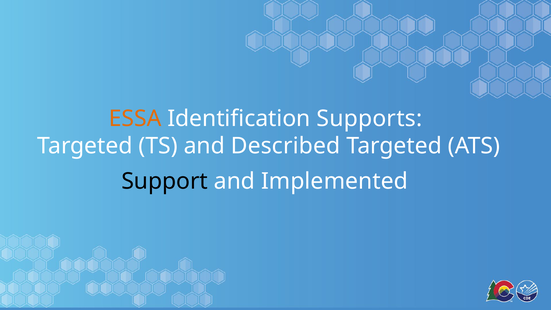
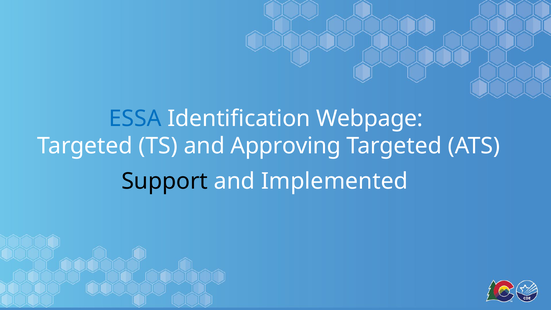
ESSA colour: orange -> blue (135, 118)
Supports: Supports -> Webpage (370, 118)
Described: Described -> Approving (286, 146)
